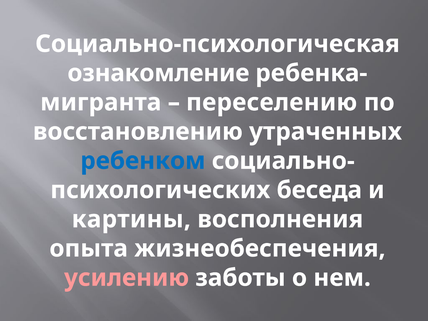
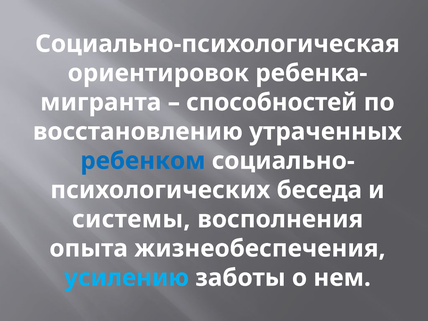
ознакомление: ознакомление -> ориентировок (158, 73)
переселению: переселению -> способностей (272, 102)
картины: картины -> системы (131, 219)
усилению colour: pink -> light blue (127, 278)
